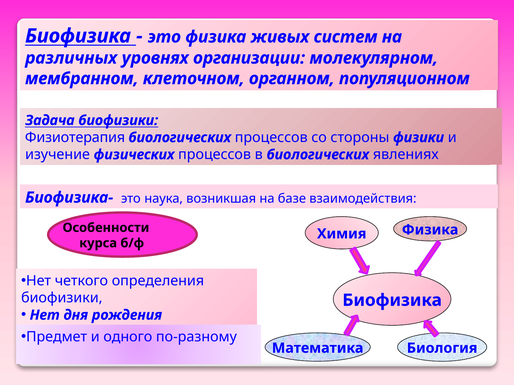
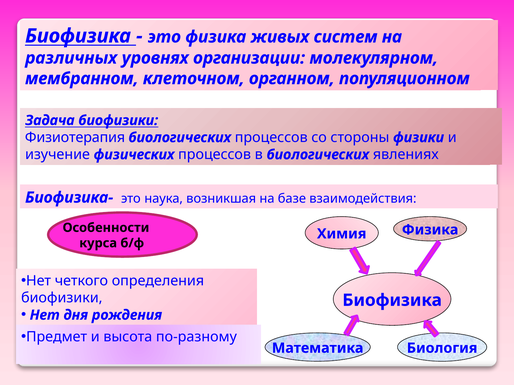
одного: одного -> высота (128, 337)
